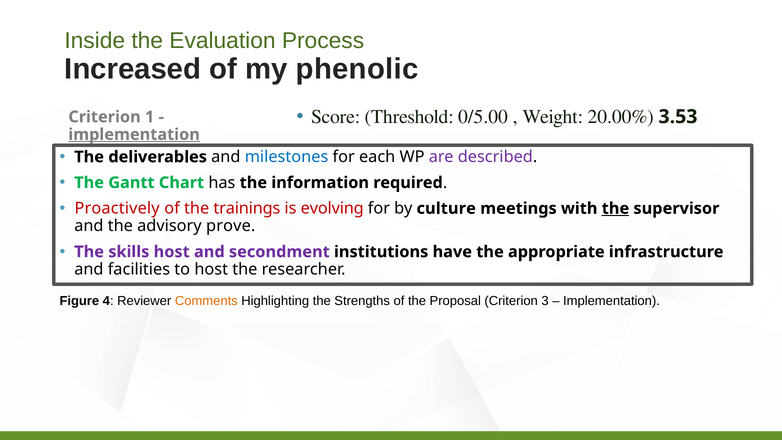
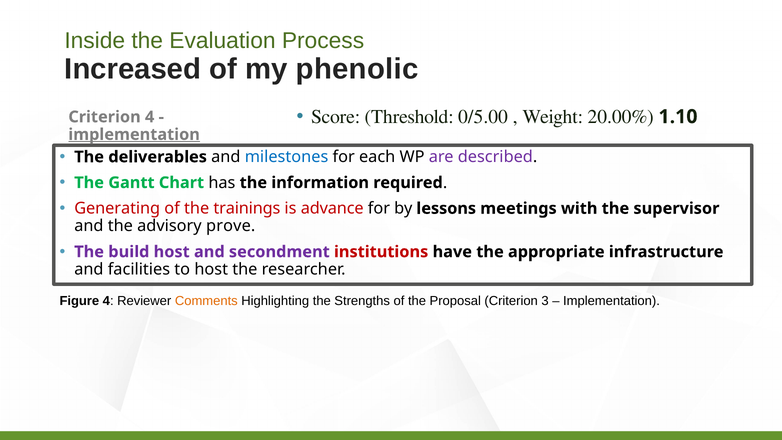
3.53: 3.53 -> 1.10 (678, 117)
Criterion 1: 1 -> 4 (150, 117)
Proactively: Proactively -> Generating (117, 208)
evolving: evolving -> advance (332, 208)
culture: culture -> lessons (446, 208)
the underline: present -> none (615, 208)
skills: skills -> build (129, 252)
institutions colour: black -> red (381, 252)
